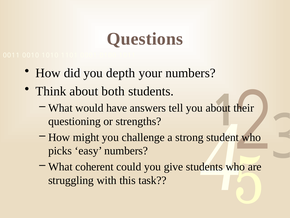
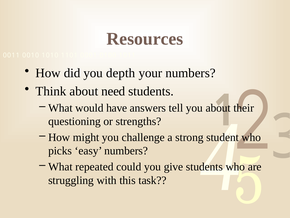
Questions: Questions -> Resources (145, 39)
both: both -> need (113, 91)
coherent: coherent -> repeated (94, 166)
